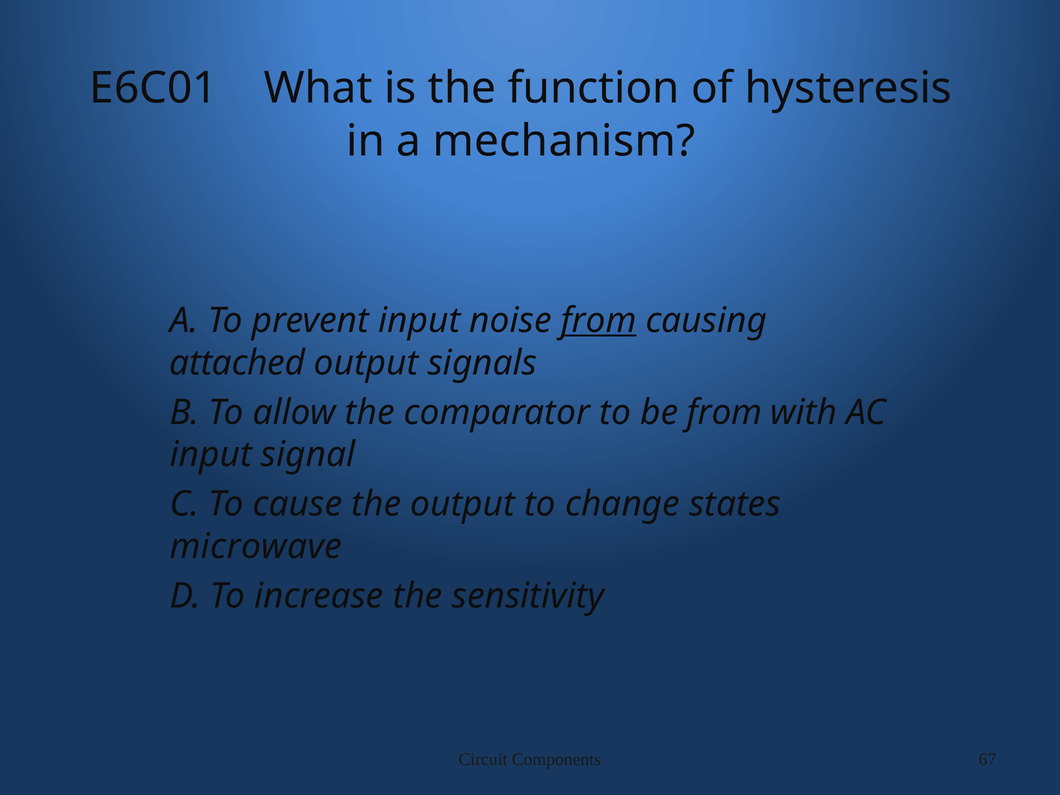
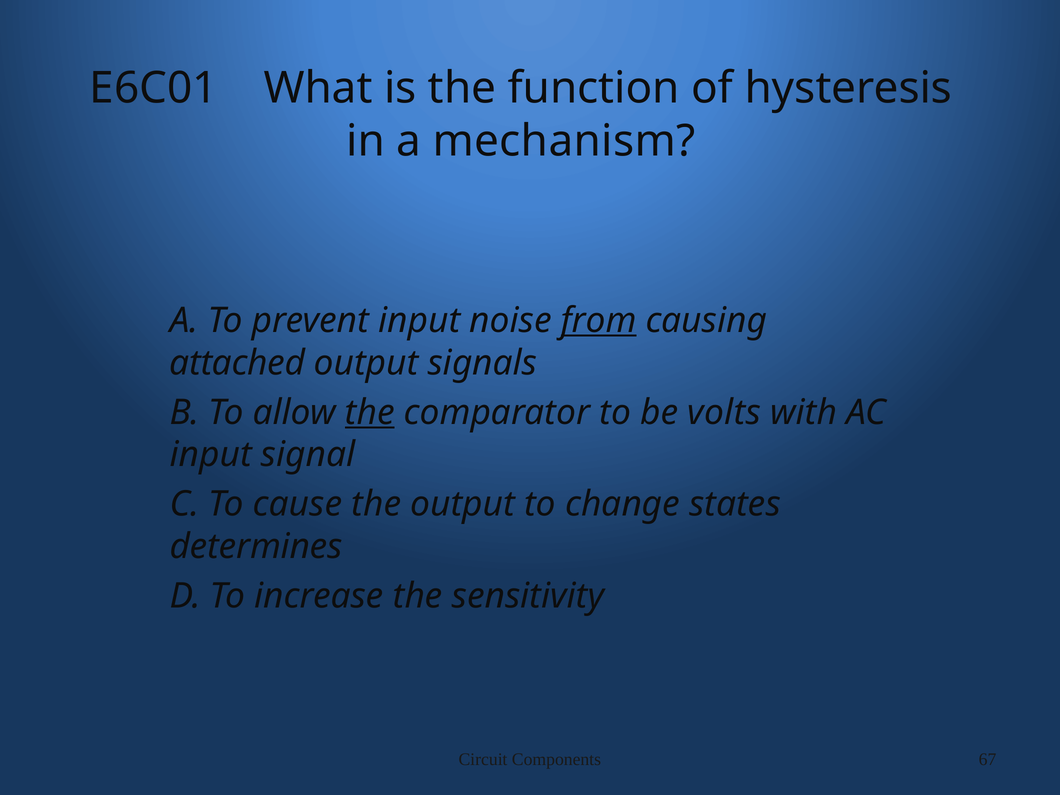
the underline: none -> present (370, 412)
be from: from -> volts (724, 412)
microwave: microwave -> determines (256, 547)
